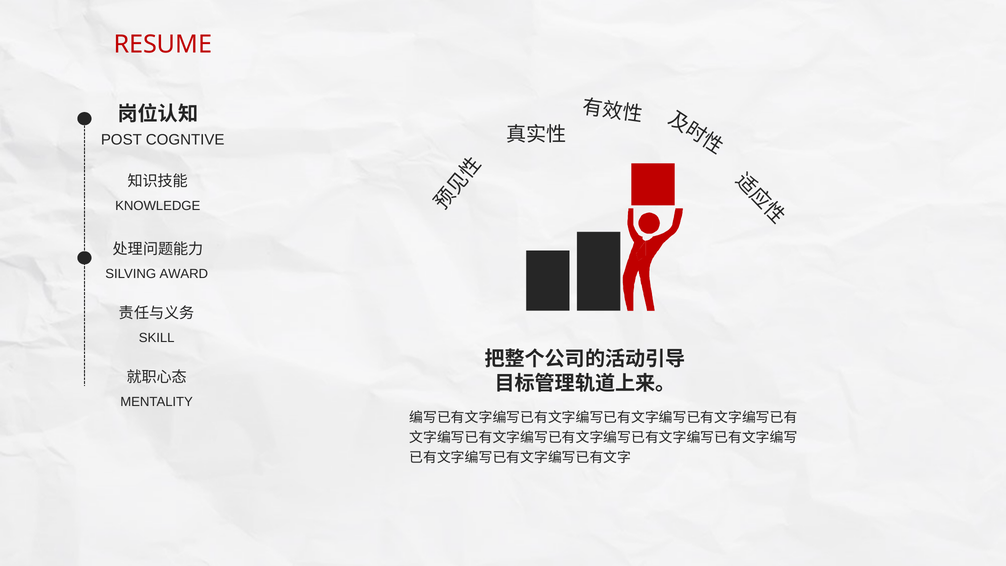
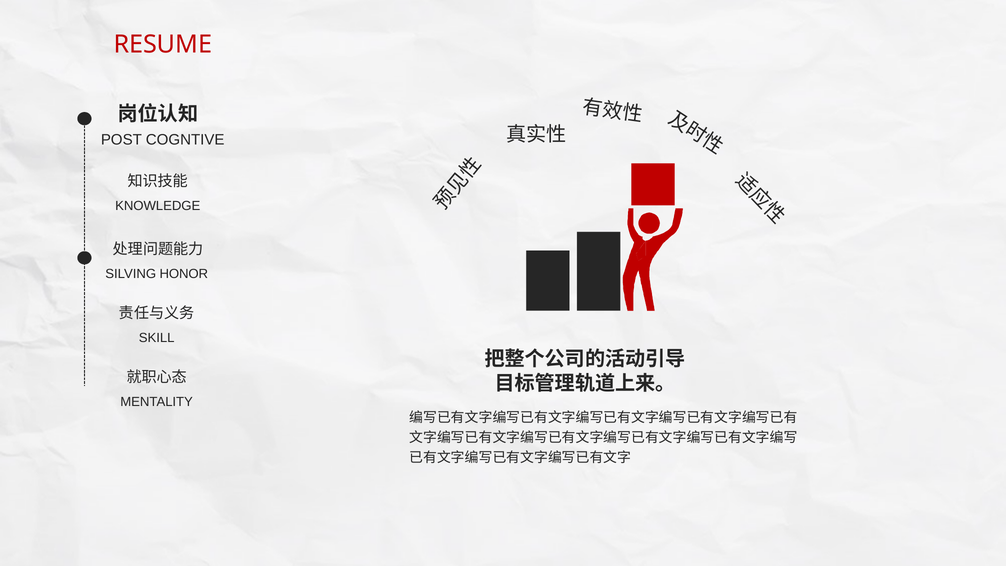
AWARD: AWARD -> HONOR (184, 274)
